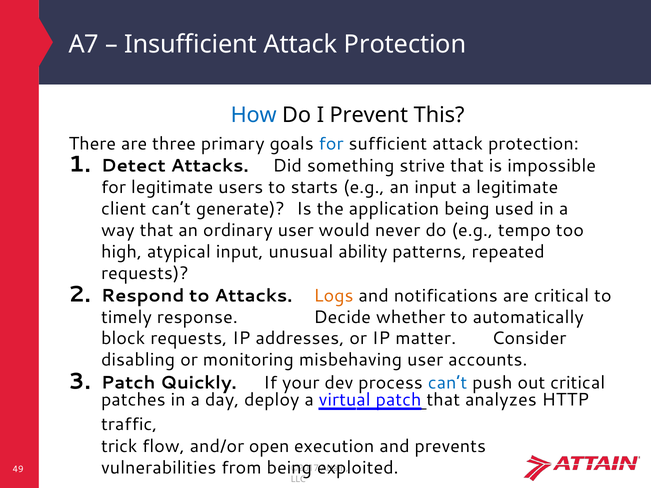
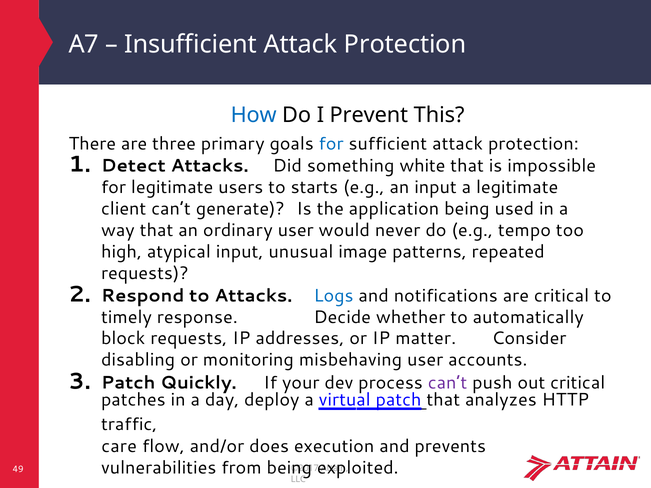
strive: strive -> white (422, 166)
ability: ability -> image (363, 252)
Logs colour: orange -> blue (334, 296)
can’t colour: blue -> purple (448, 383)
trick: trick -> care (119, 446)
open: open -> does (269, 446)
